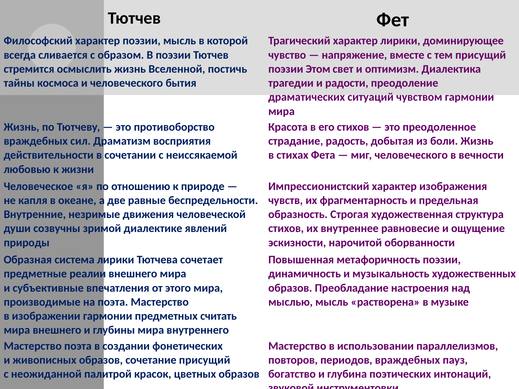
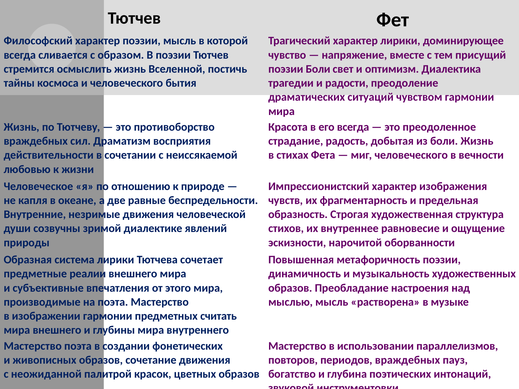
поэзии Этом: Этом -> Боли (318, 69)
его стихов: стихов -> всегда (353, 127)
сочетание присущий: присущий -> движения (205, 360)
